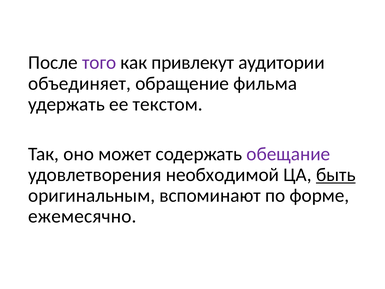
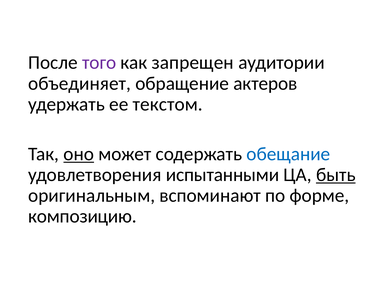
привлекут: привлекут -> запрещен (193, 63)
фильма: фильма -> актеров (265, 83)
оно underline: none -> present (79, 154)
обещание colour: purple -> blue (288, 154)
необходимой: необходимой -> испытанными (222, 175)
ежемесячно: ежемесячно -> композицию (82, 216)
